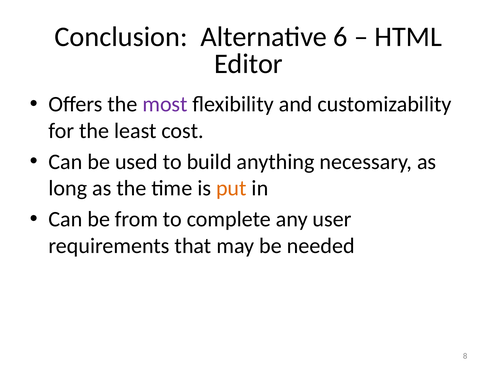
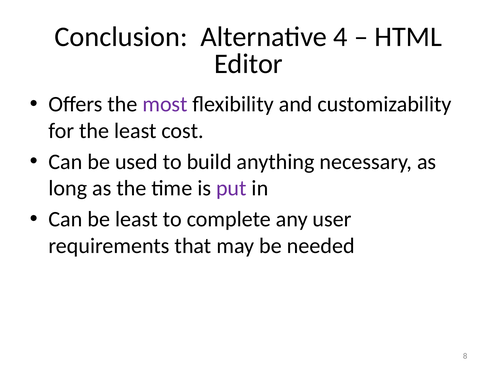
6: 6 -> 4 (340, 37)
put colour: orange -> purple (231, 188)
be from: from -> least (136, 219)
